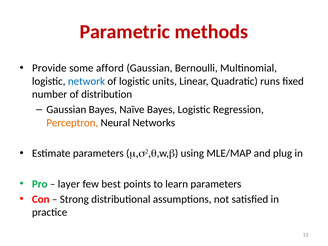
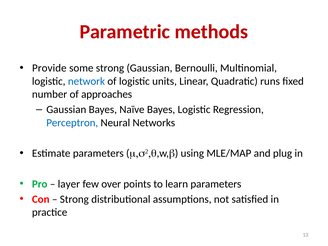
some afford: afford -> strong (110, 68)
distribution: distribution -> approaches (107, 94)
Perceptron colour: orange -> blue (72, 123)
best: best -> over (111, 184)
